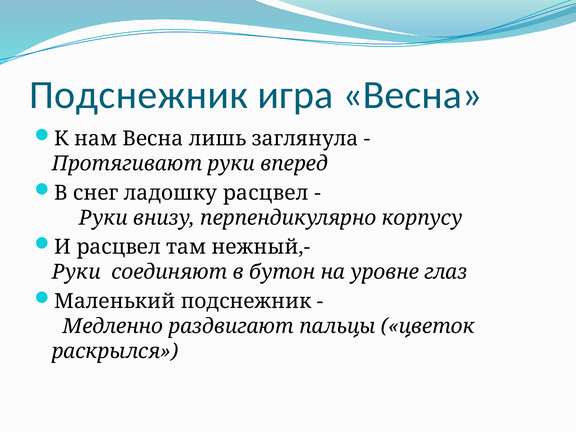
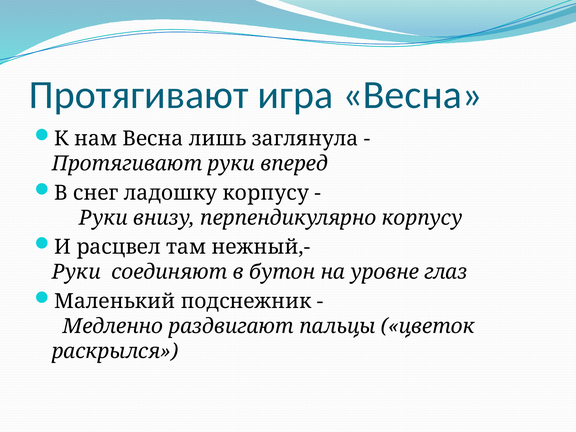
Подснежник: Подснежник -> Протягивают (139, 95)
ладошку расцвел: расцвел -> корпусу (266, 193)
